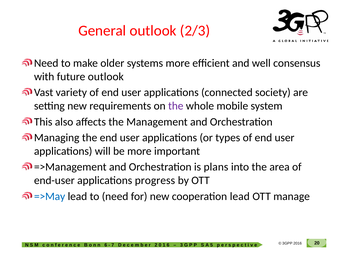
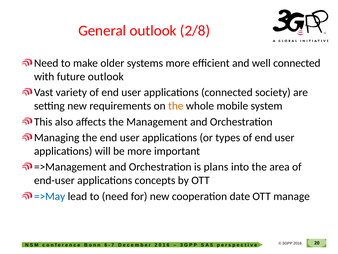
2/3: 2/3 -> 2/8 (195, 31)
well consensus: consensus -> connected (297, 63)
the colour: purple -> orange (176, 106)
progress: progress -> concepts (155, 180)
cooperation lead: lead -> date (240, 196)
